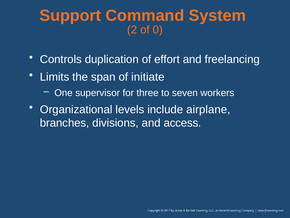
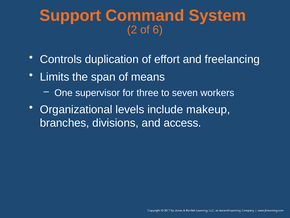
0: 0 -> 6 (158, 30)
initiate: initiate -> means (148, 77)
airplane: airplane -> makeup (208, 109)
